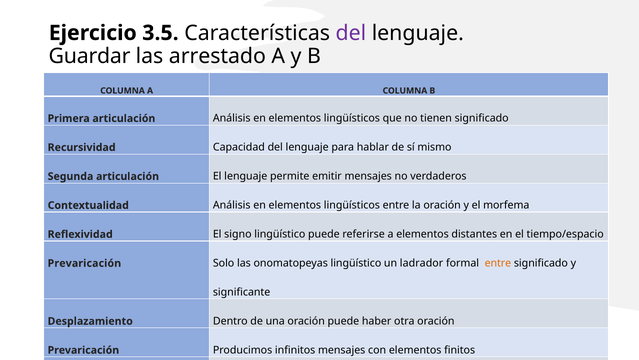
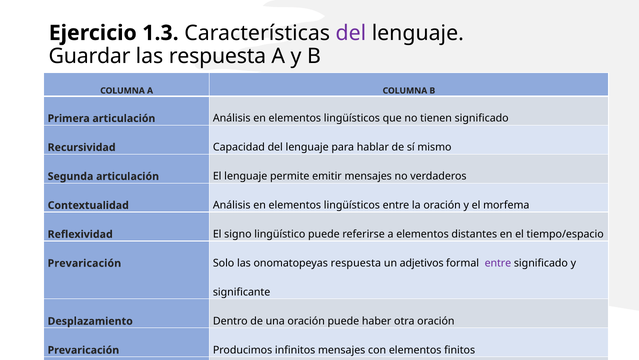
3.5: 3.5 -> 1.3 (160, 33)
las arrestado: arrestado -> respuesta (217, 56)
onomatopeyas lingüístico: lingüístico -> respuesta (356, 263)
ladrador: ladrador -> adjetivos (422, 263)
entre colour: orange -> purple (498, 263)
